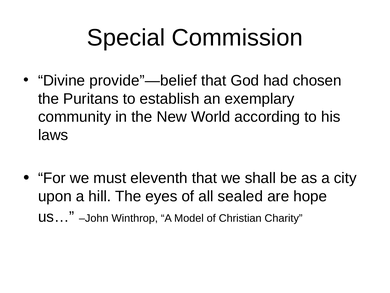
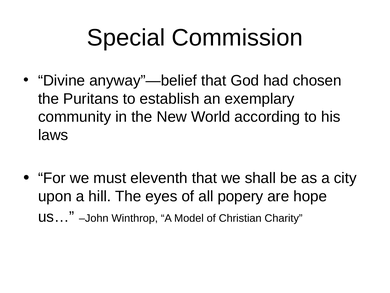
provide”—belief: provide”—belief -> anyway”—belief (143, 80)
sealed: sealed -> popery (240, 196)
